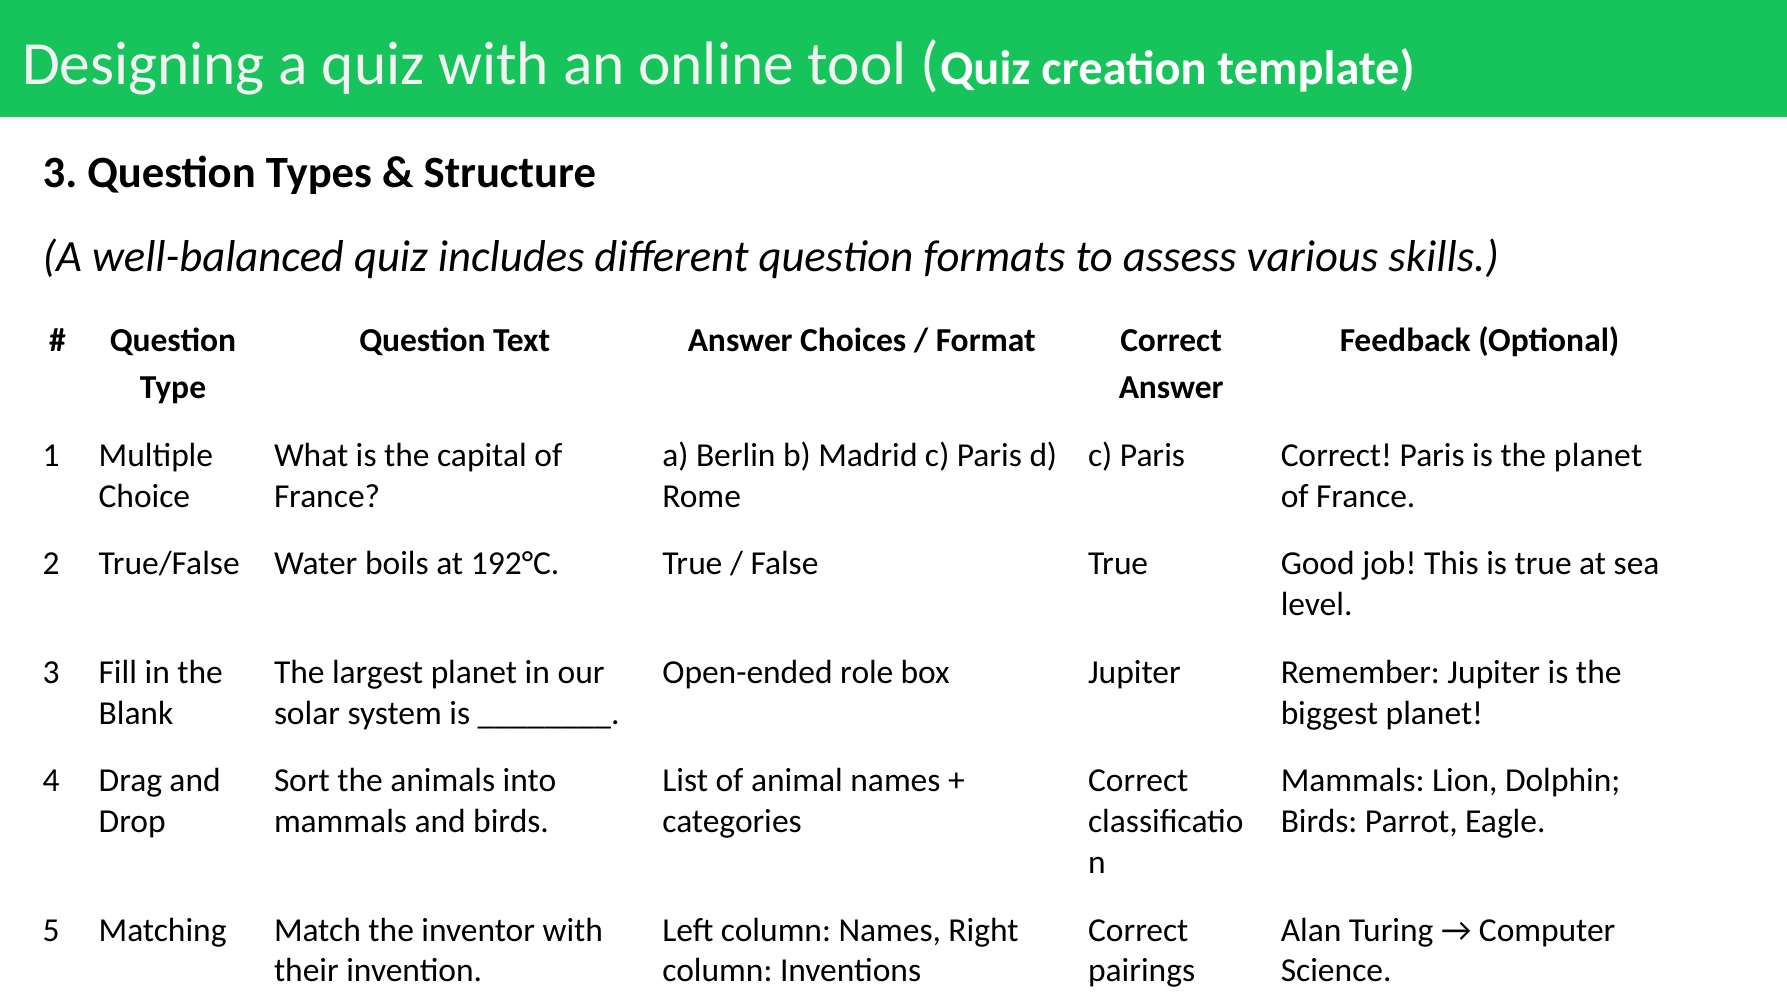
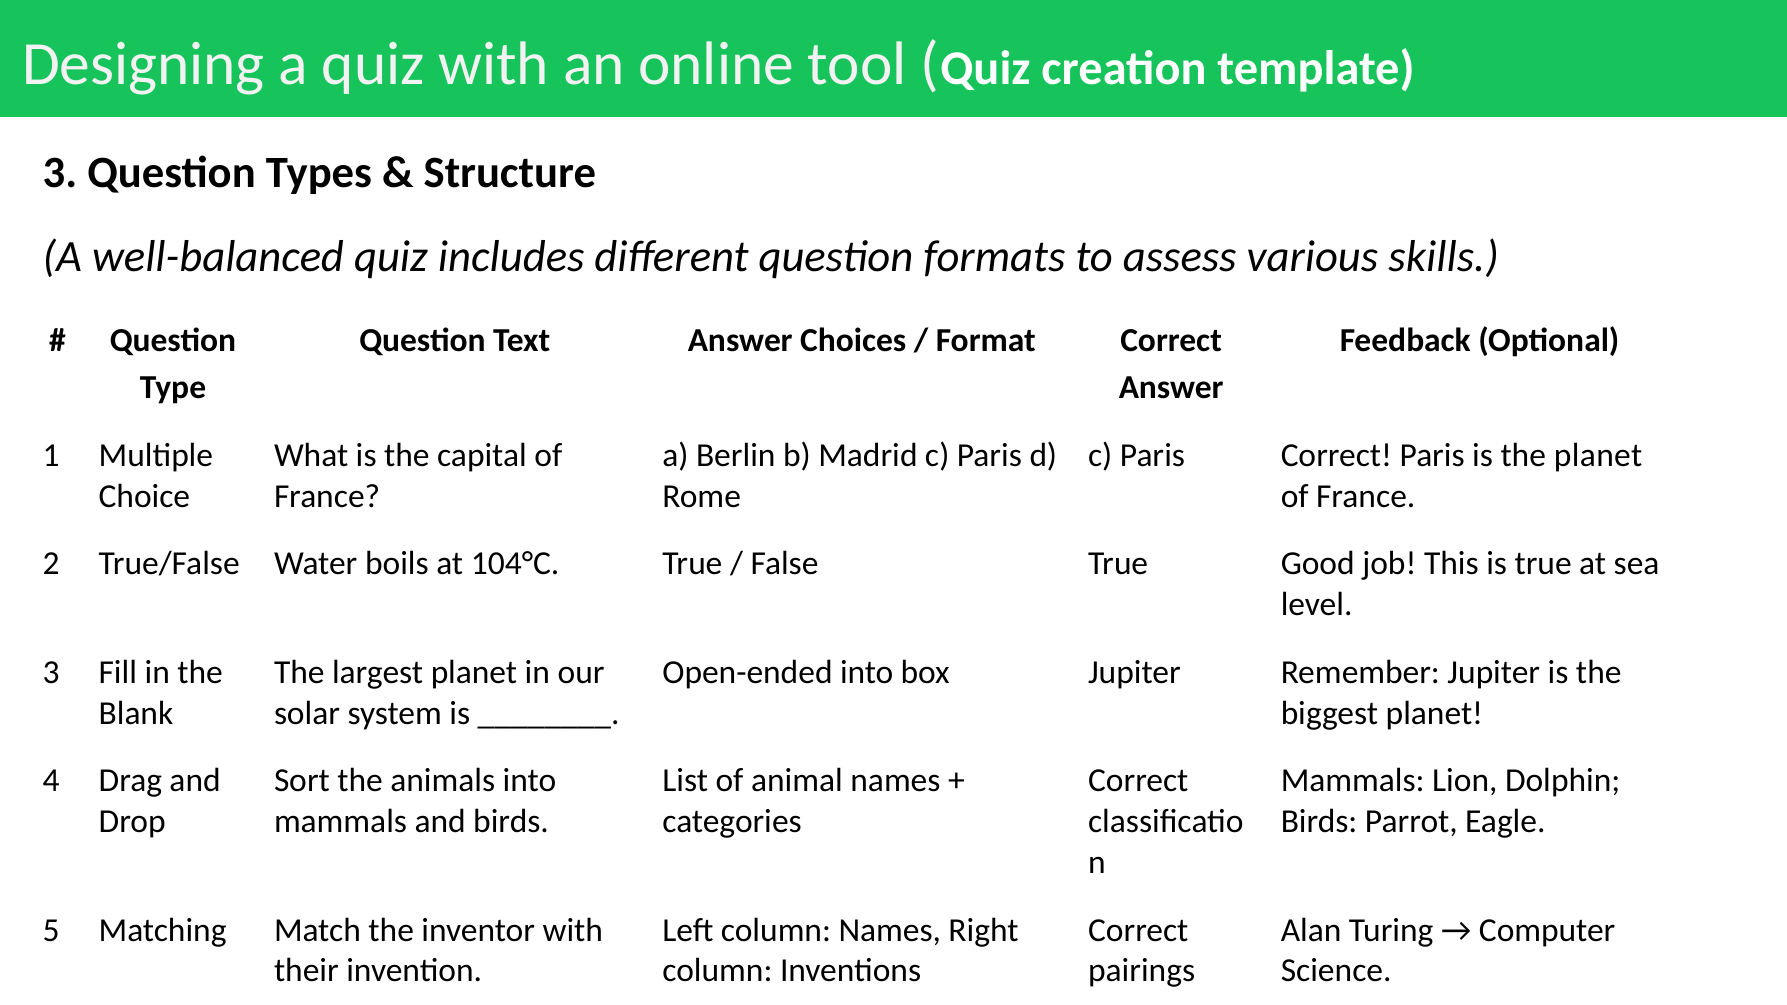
192°C: 192°C -> 104°C (515, 564)
Open-ended role: role -> into (867, 672)
